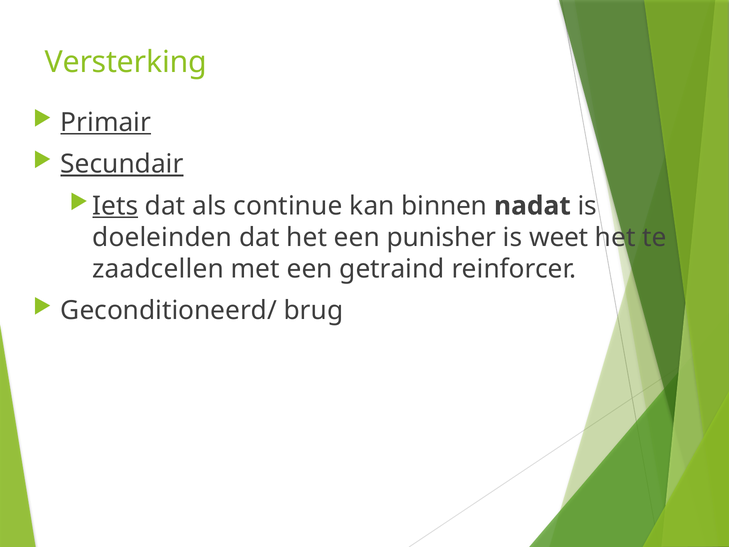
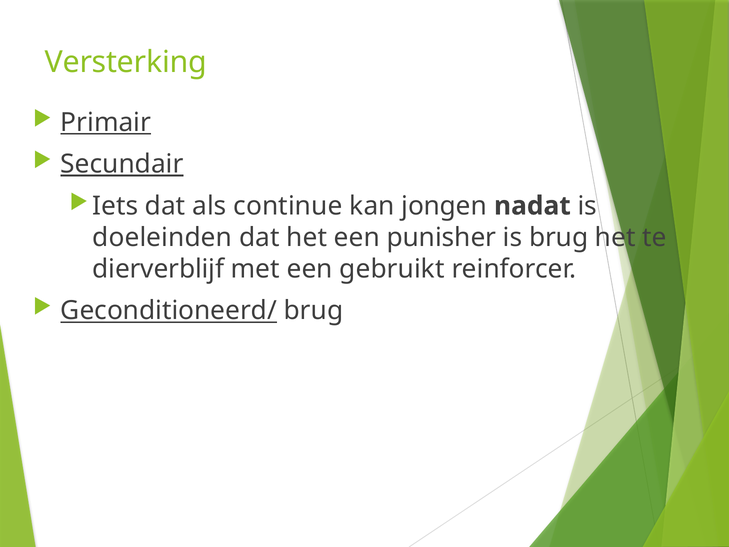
Iets underline: present -> none (115, 206)
binnen: binnen -> jongen (444, 206)
is weet: weet -> brug (559, 237)
zaadcellen: zaadcellen -> dierverblijf (158, 269)
getraind: getraind -> gebruikt (392, 269)
Geconditioneerd/ underline: none -> present (169, 311)
